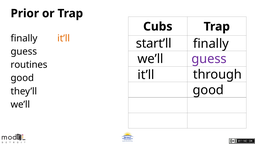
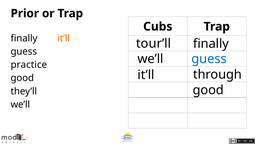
start’ll: start’ll -> tour’ll (154, 43)
guess colour: purple -> blue (209, 59)
routines: routines -> practice (29, 65)
